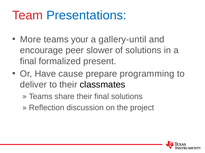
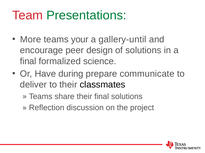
Presentations colour: blue -> green (86, 15)
slower: slower -> design (100, 51)
present: present -> science (100, 61)
cause: cause -> during (71, 74)
programming: programming -> communicate (147, 74)
